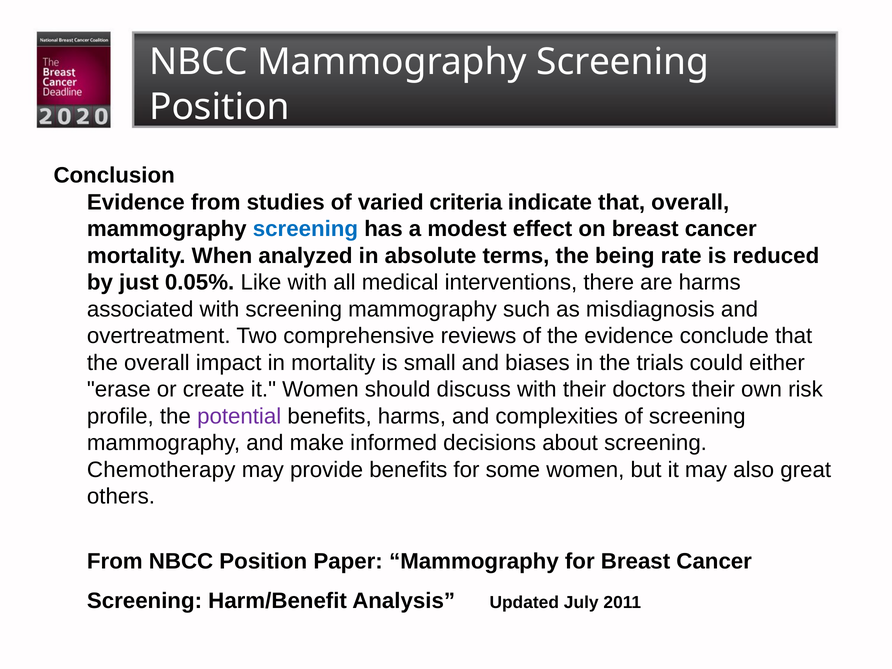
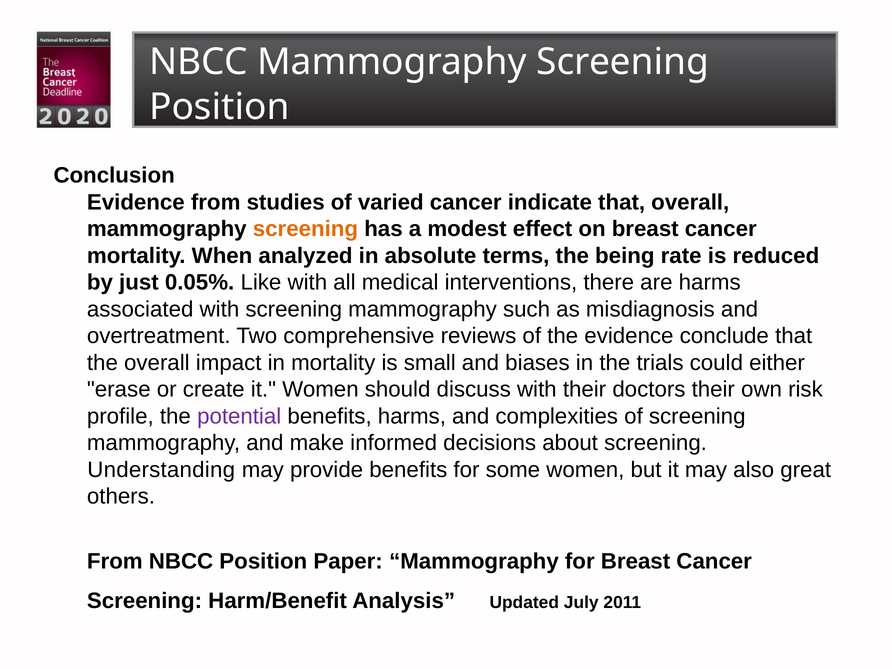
varied criteria: criteria -> cancer (466, 202)
screening colour: blue -> orange (305, 229)
Chemotherapy: Chemotherapy -> Understanding (161, 470)
